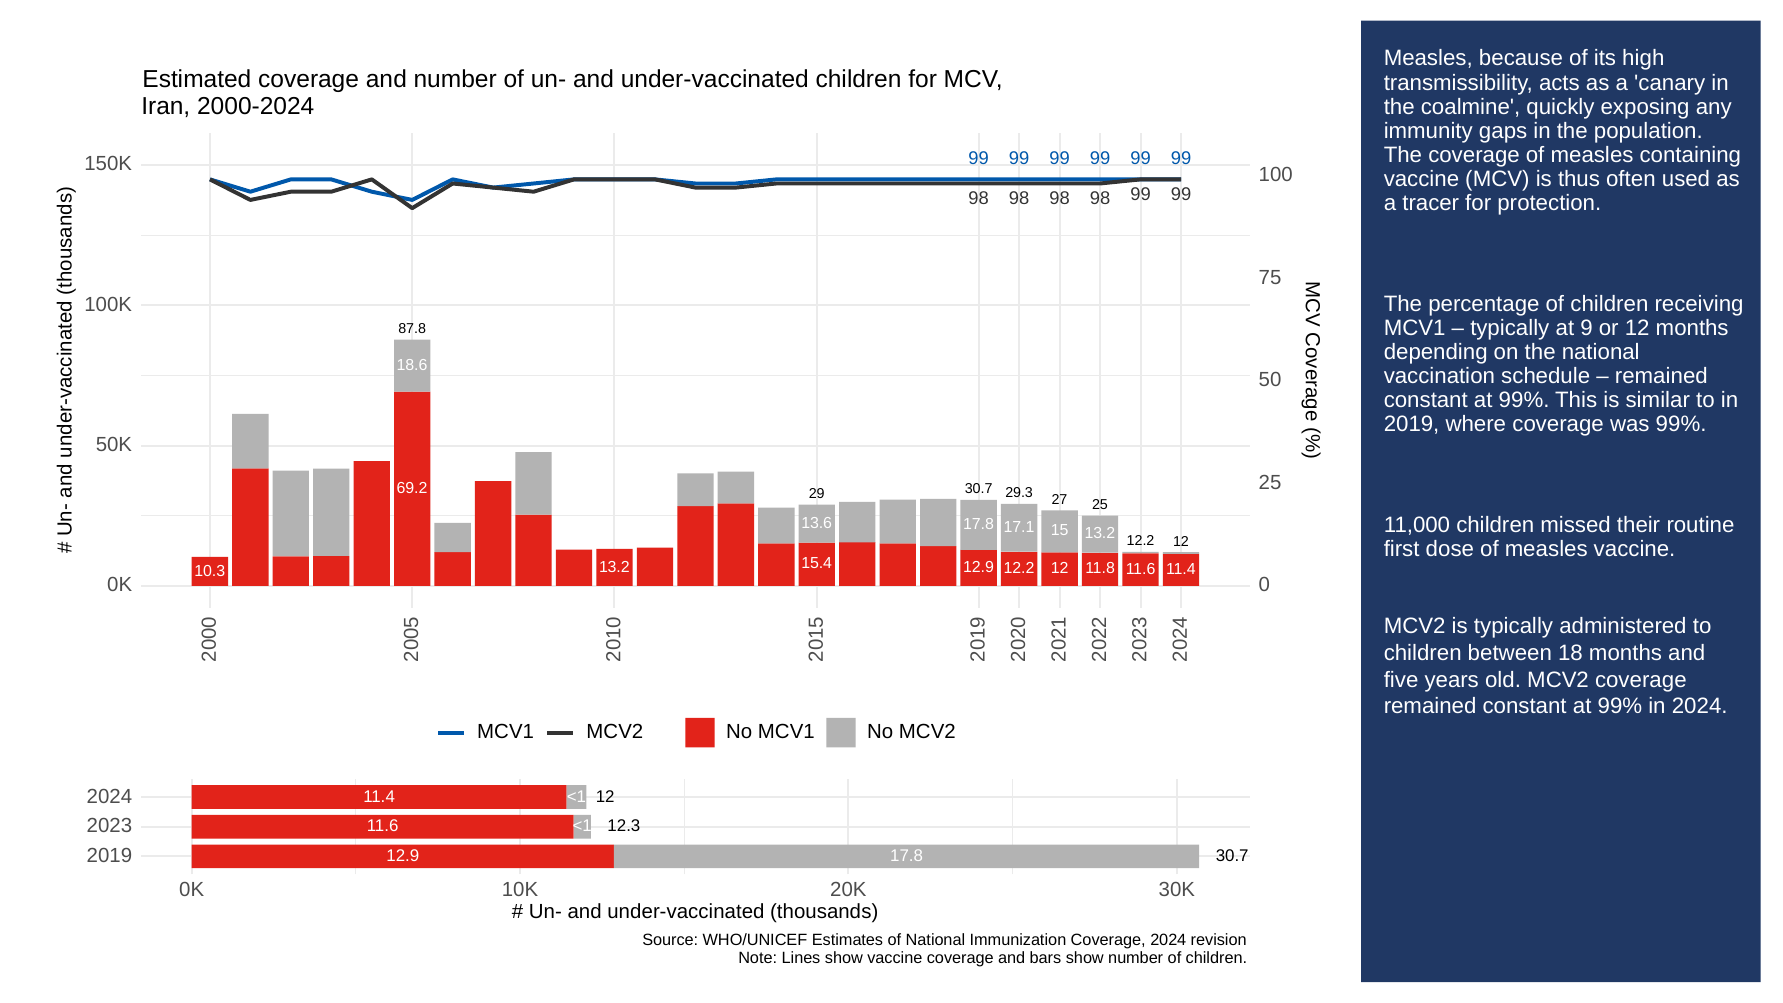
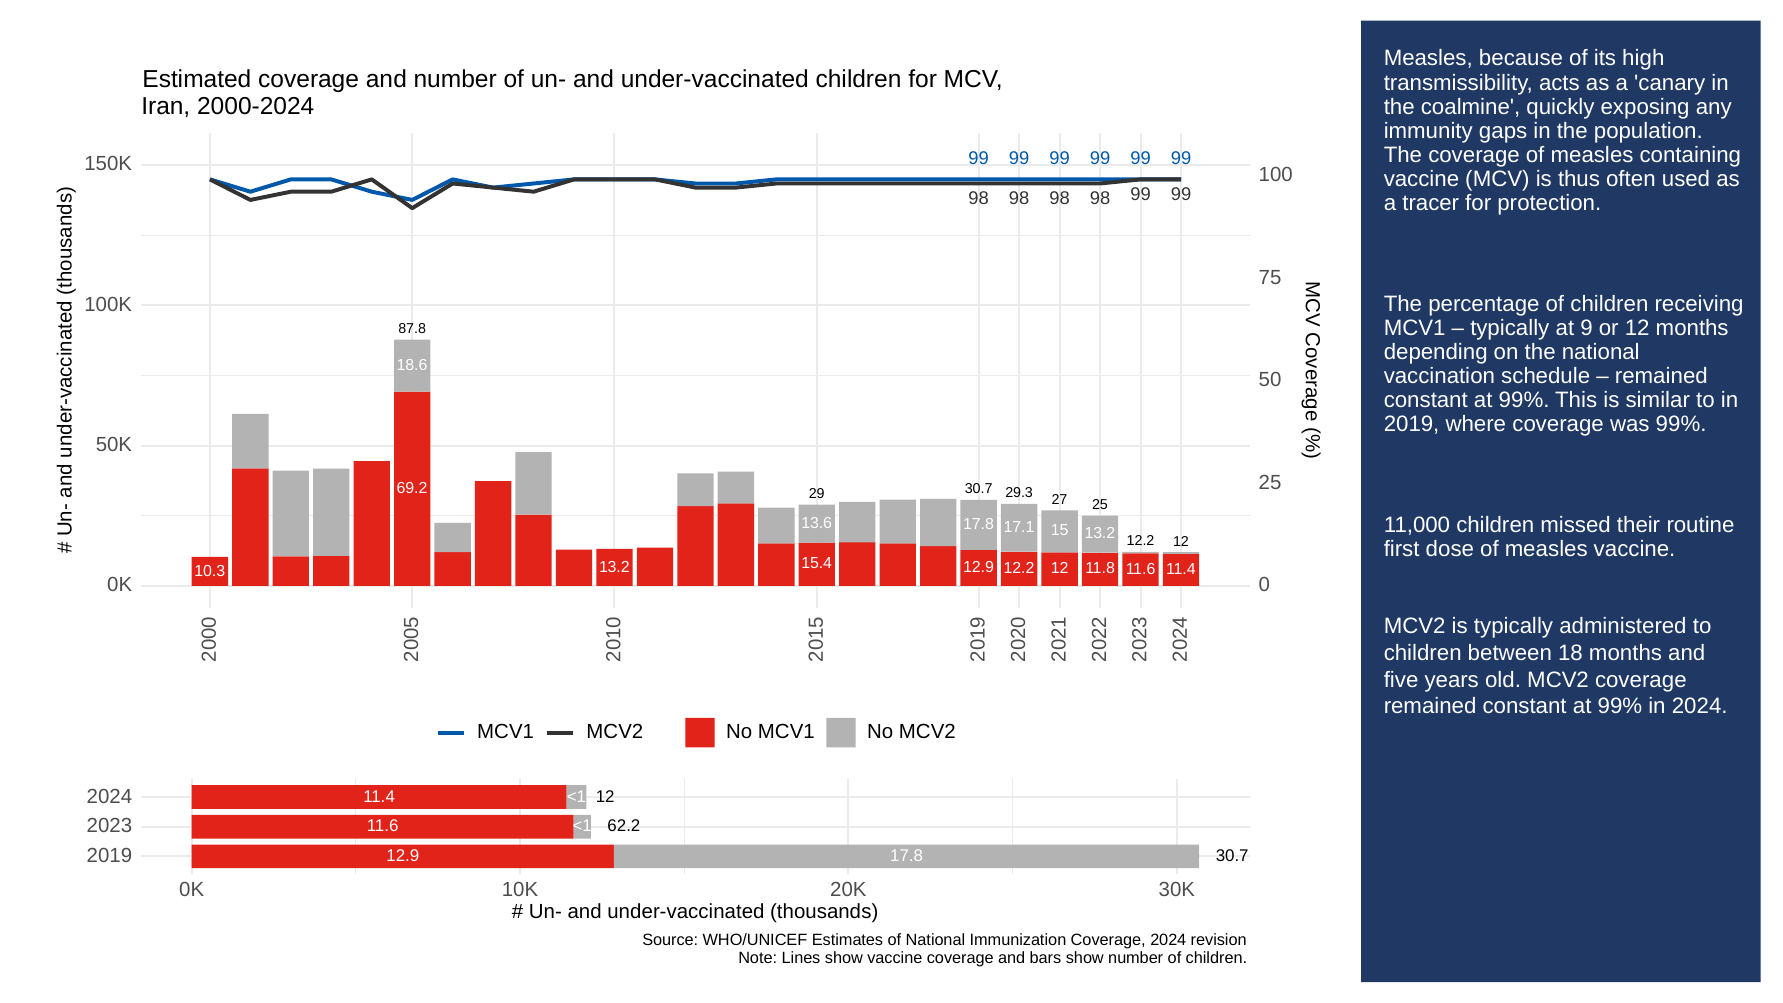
12.3: 12.3 -> 62.2 (624, 826)
